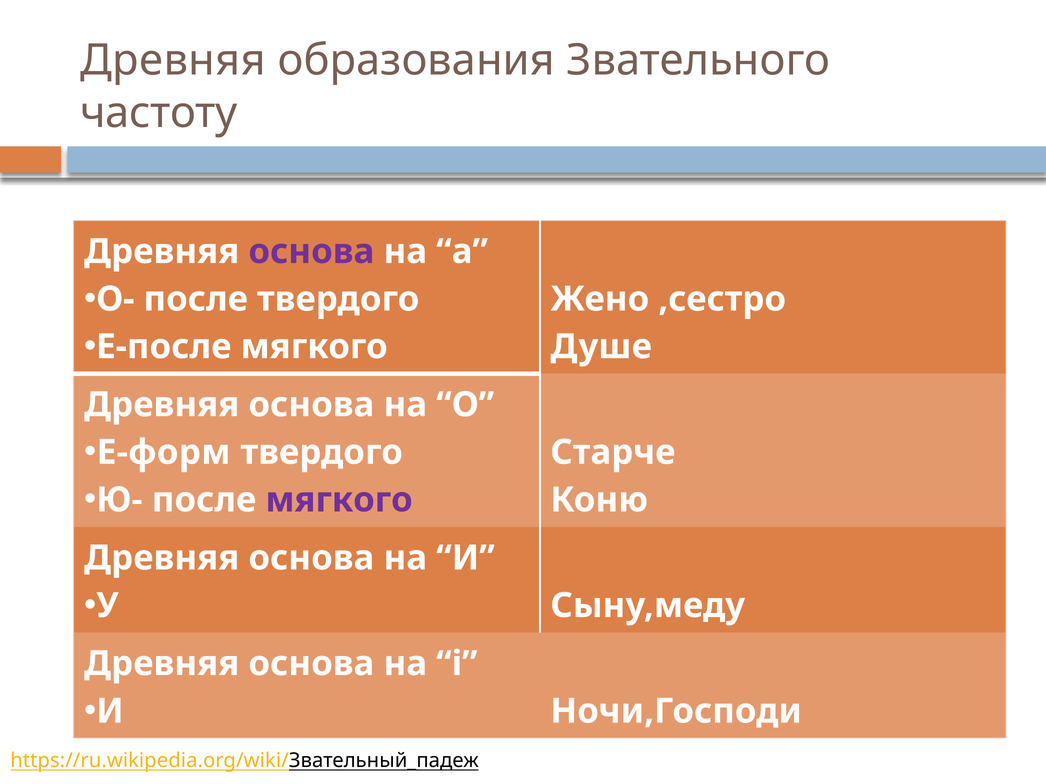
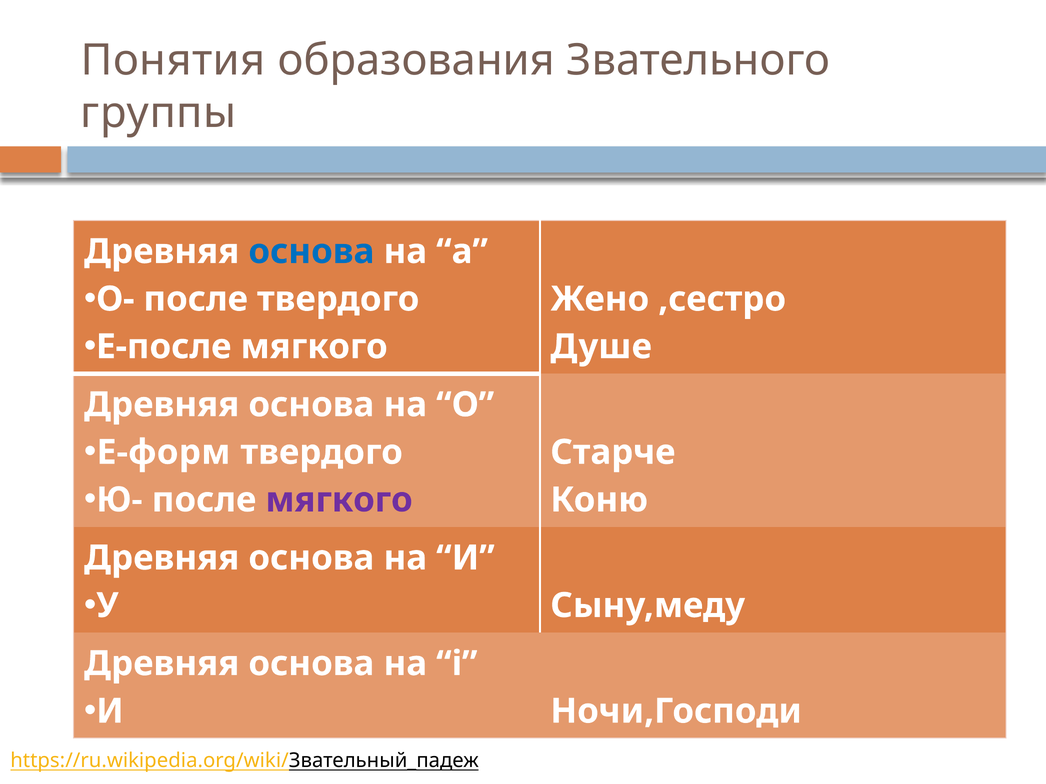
Древняя: Древняя -> Понятия (173, 60)
частоту: частоту -> группы (158, 113)
основа colour: purple -> blue (311, 252)
